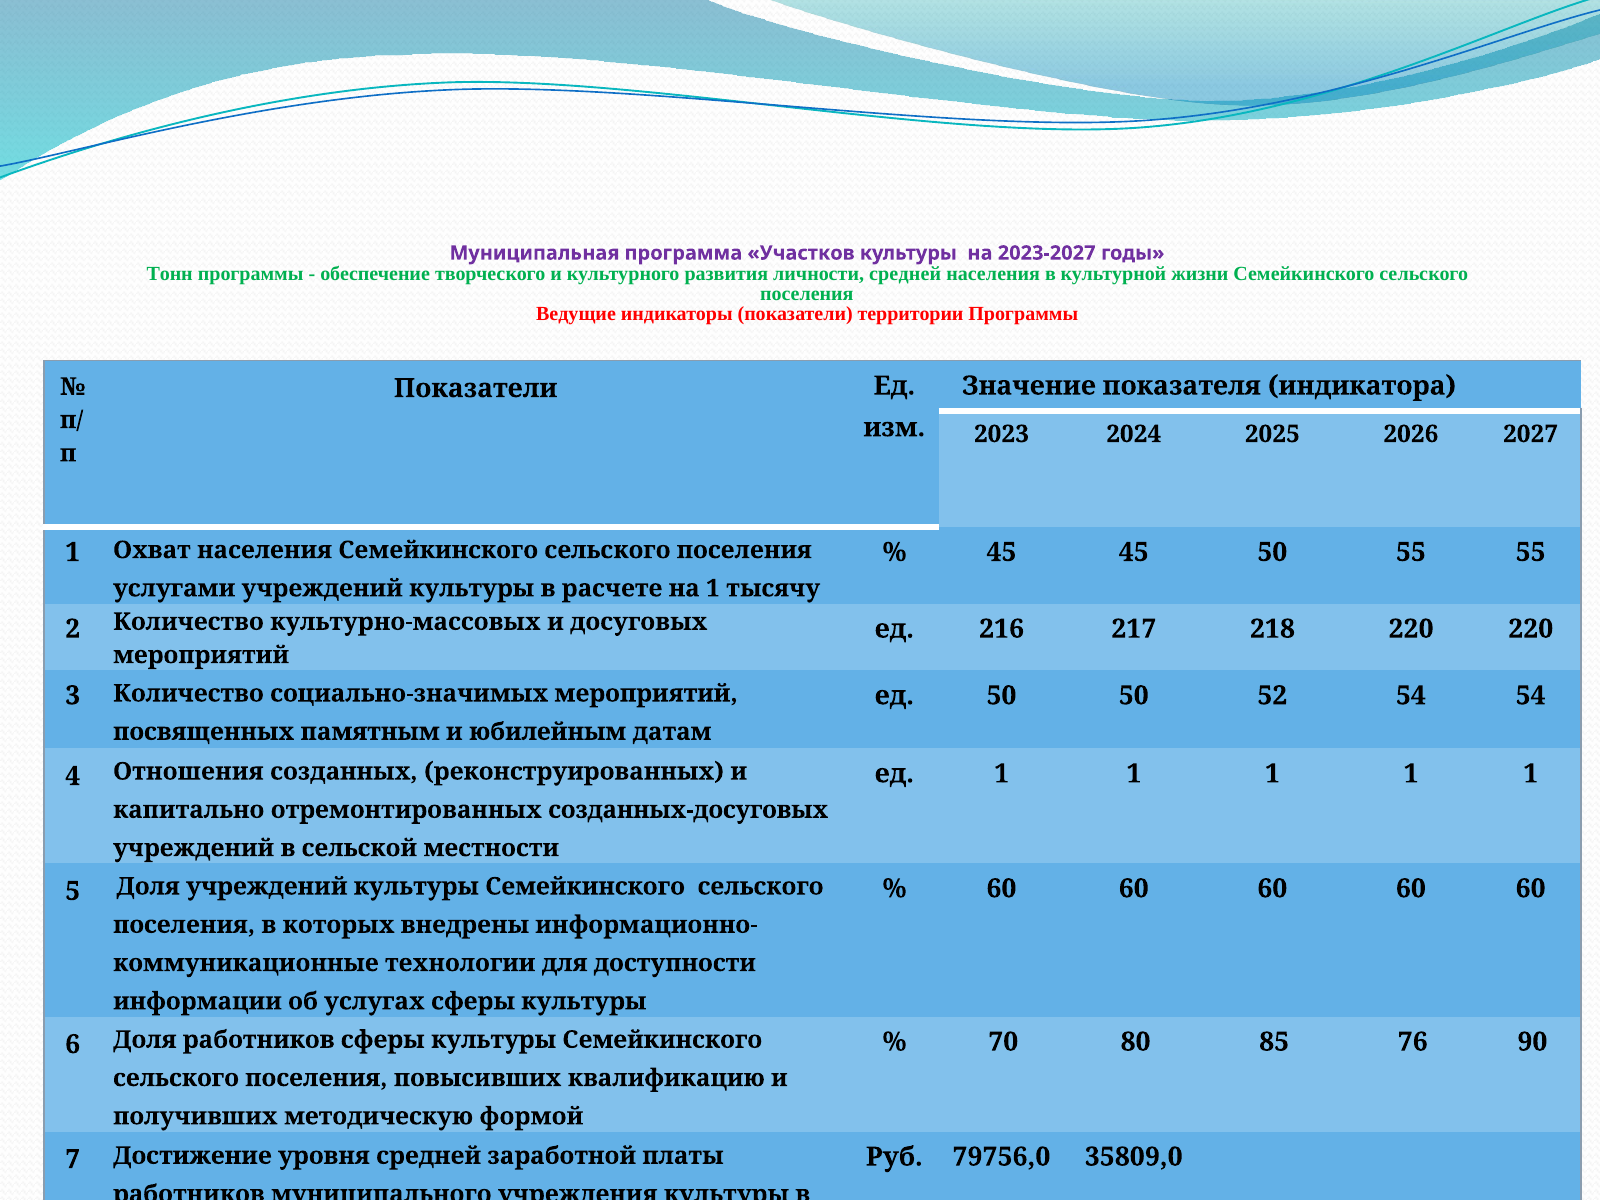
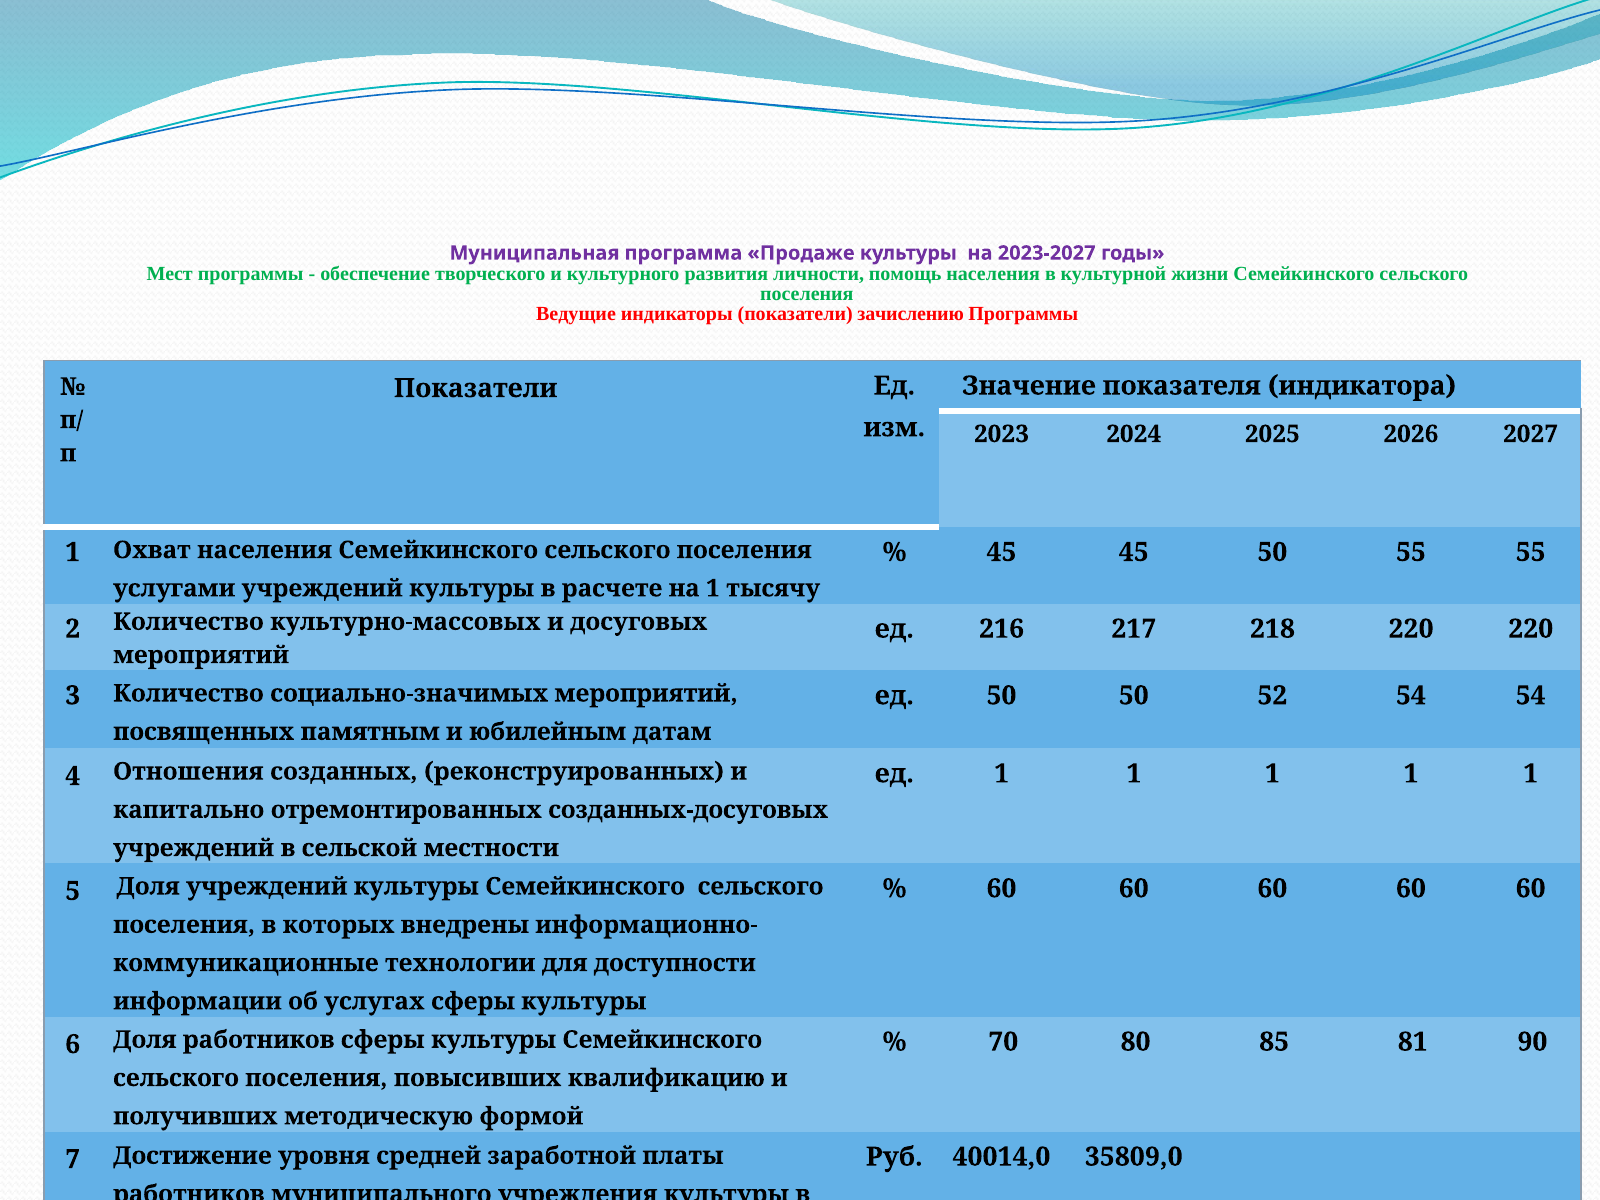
Участков: Участков -> Продаже (801, 253)
Тонн: Тонн -> Мест (170, 274)
личности средней: средней -> помощь (905, 274)
территории: территории -> зачислению (911, 314)
76: 76 -> 81 (1413, 1042)
79756,0: 79756,0 -> 40014,0 (1001, 1157)
